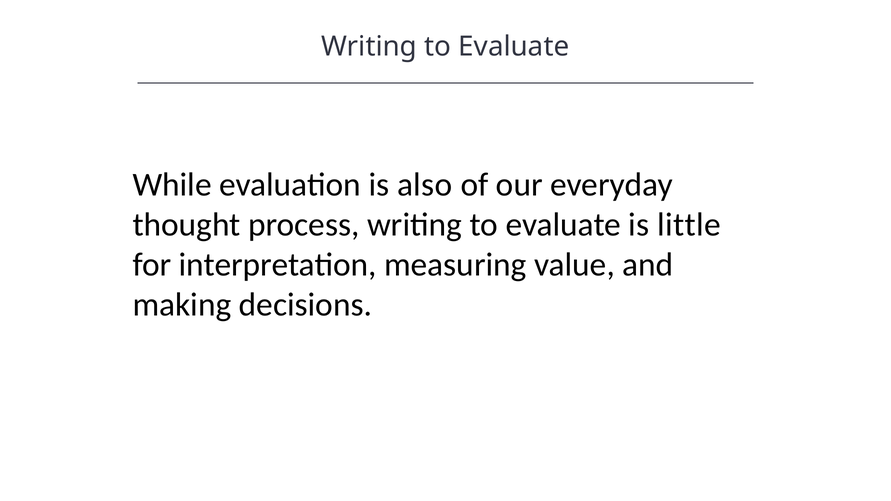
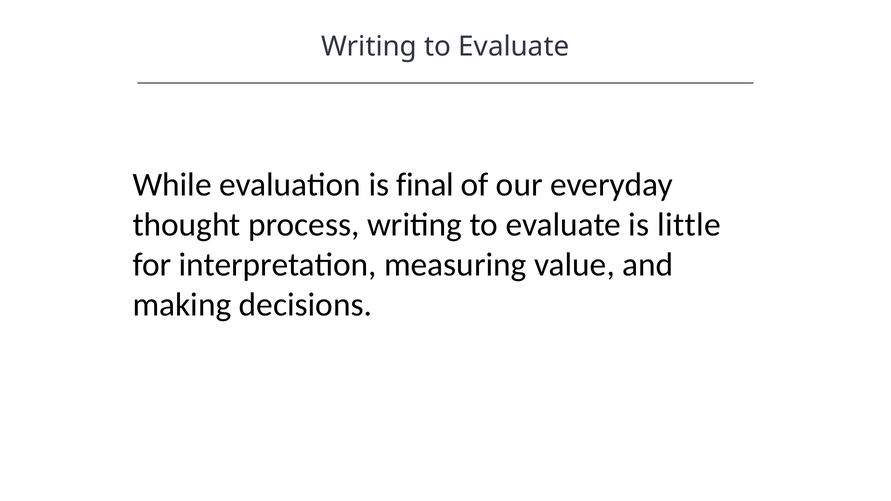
also: also -> final (425, 185)
